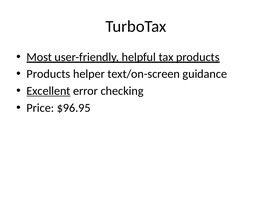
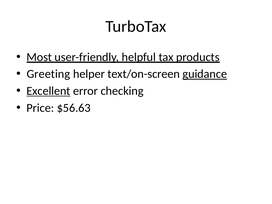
Products: Products -> Greeting (48, 74)
guidance underline: none -> present (205, 74)
$96.95: $96.95 -> $56.63 (74, 108)
